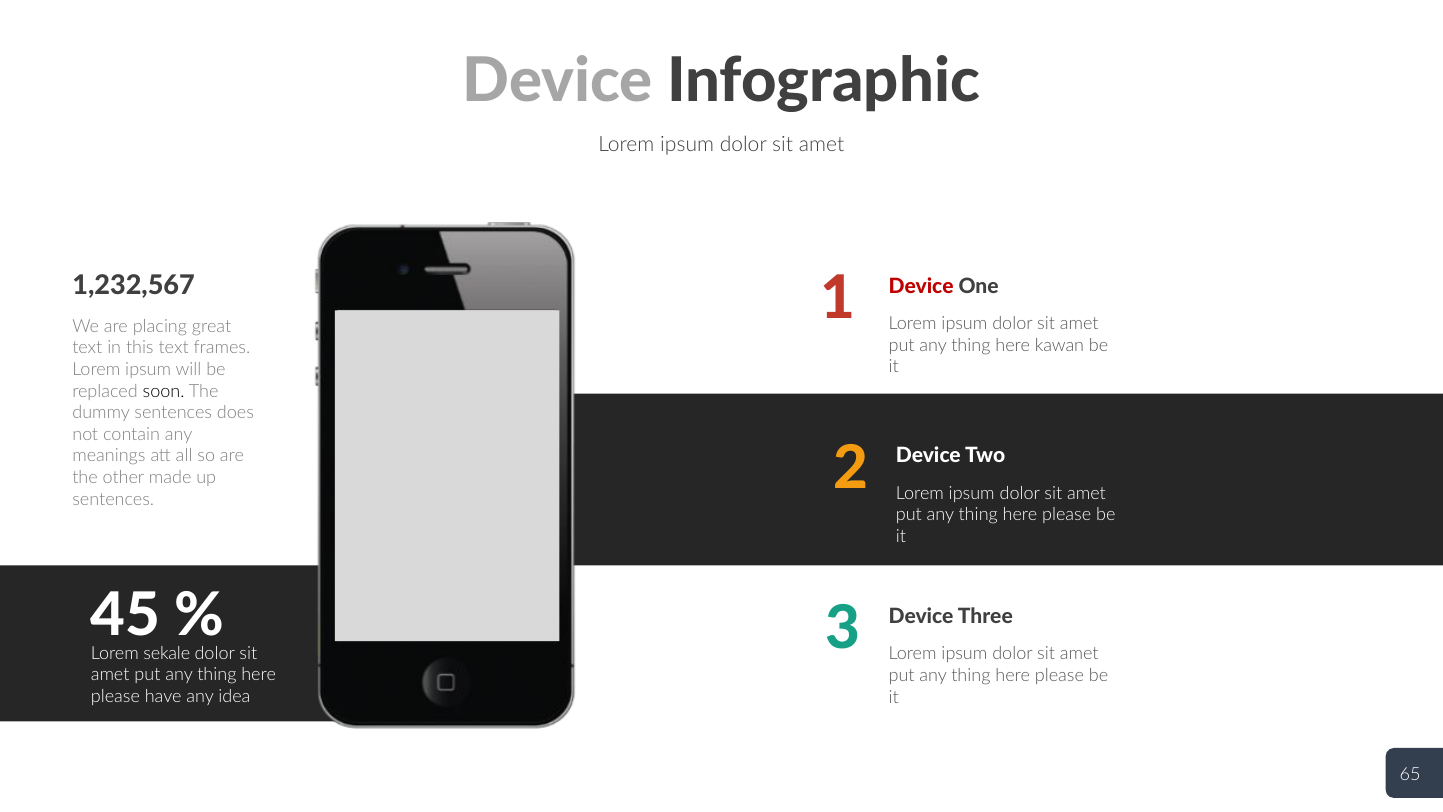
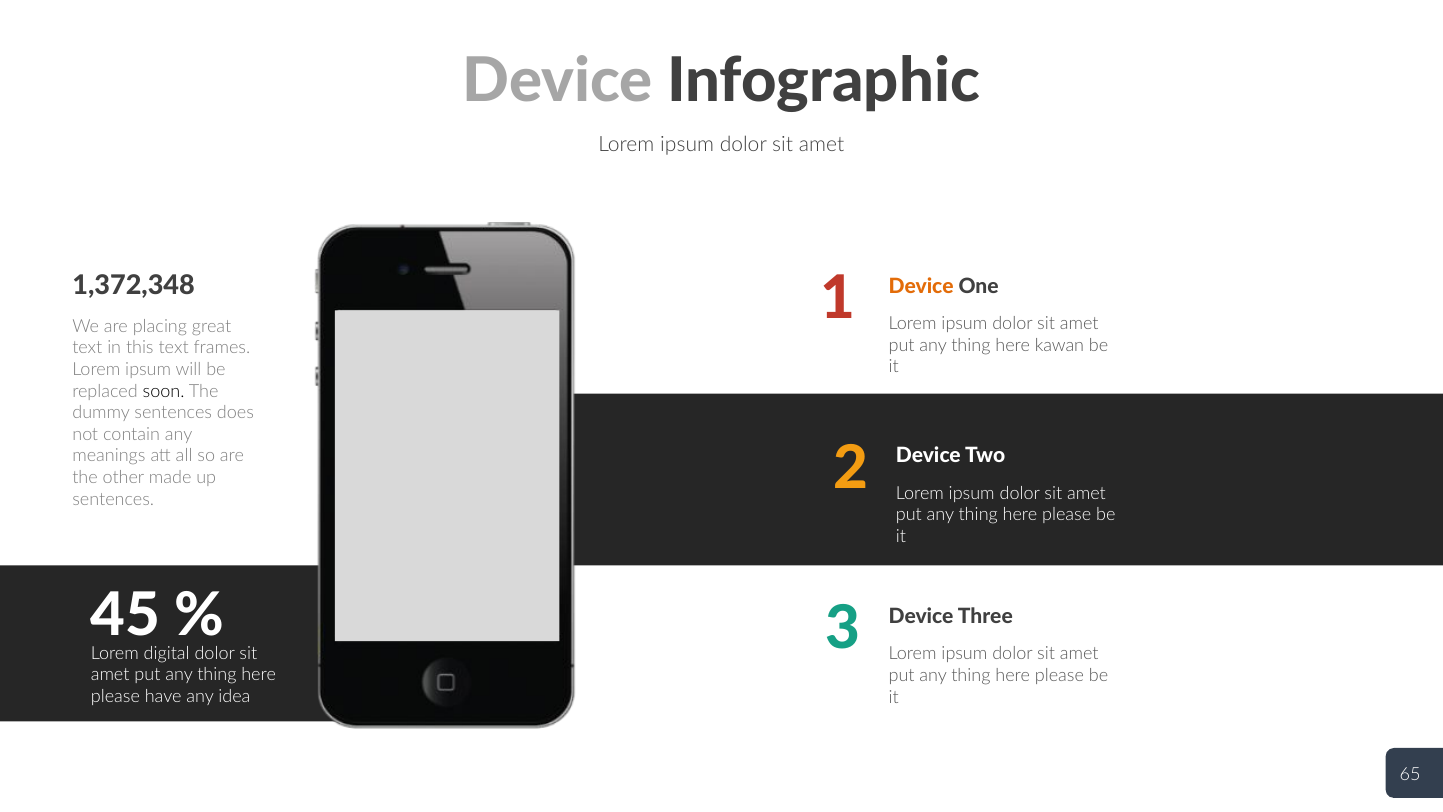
1,232,567: 1,232,567 -> 1,372,348 (134, 286)
Device colour: red -> orange (921, 286)
sekale: sekale -> digital (167, 653)
